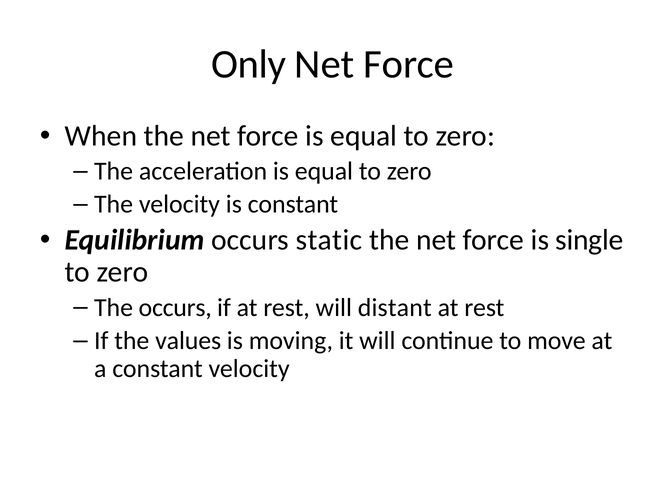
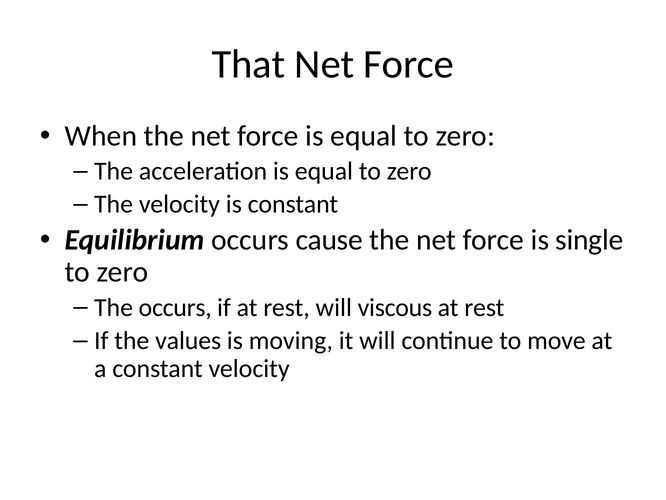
Only: Only -> That (248, 64)
static: static -> cause (329, 240)
distant: distant -> viscous (395, 307)
